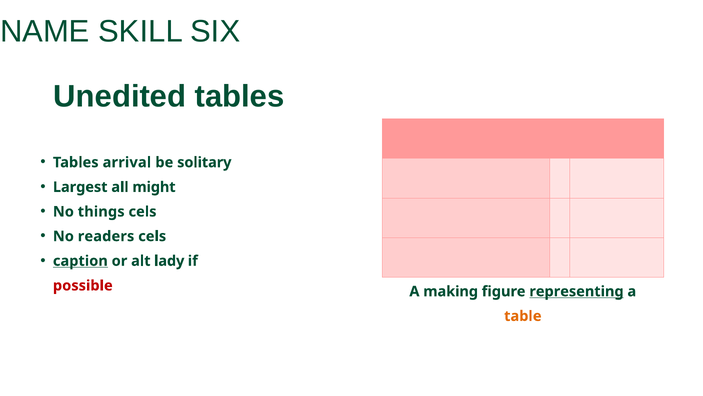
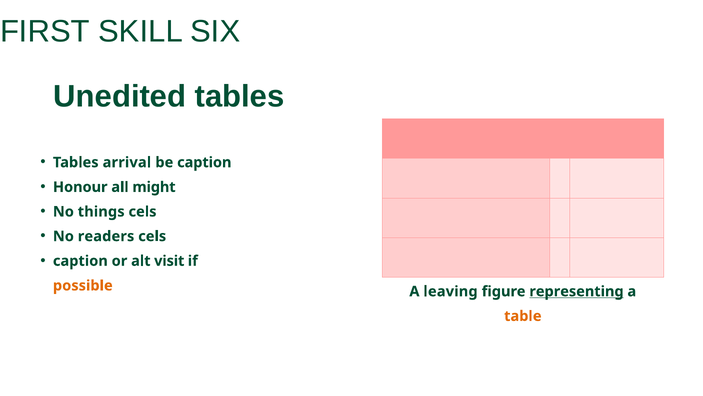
NAME: NAME -> FIRST (45, 31)
be solitary: solitary -> caption (204, 162)
Largest: Largest -> Honour (80, 187)
caption underline: present -> none (80, 261)
lady: lady -> visit (169, 261)
possible colour: red -> orange (83, 285)
making: making -> leaving (451, 291)
